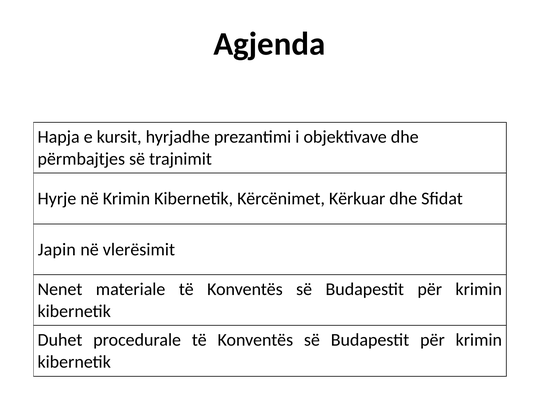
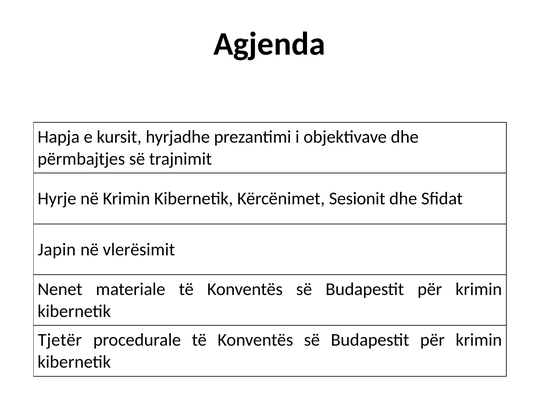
Kërkuar: Kërkuar -> Sesionit (357, 199)
Duhet: Duhet -> Tjetër (60, 340)
